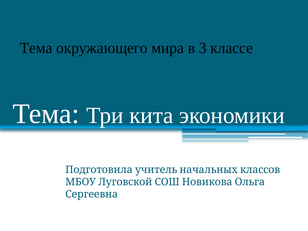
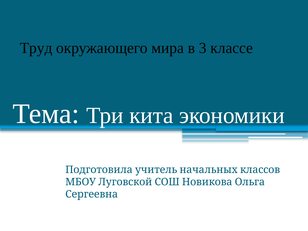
Тема: Тема -> Труд (36, 48)
